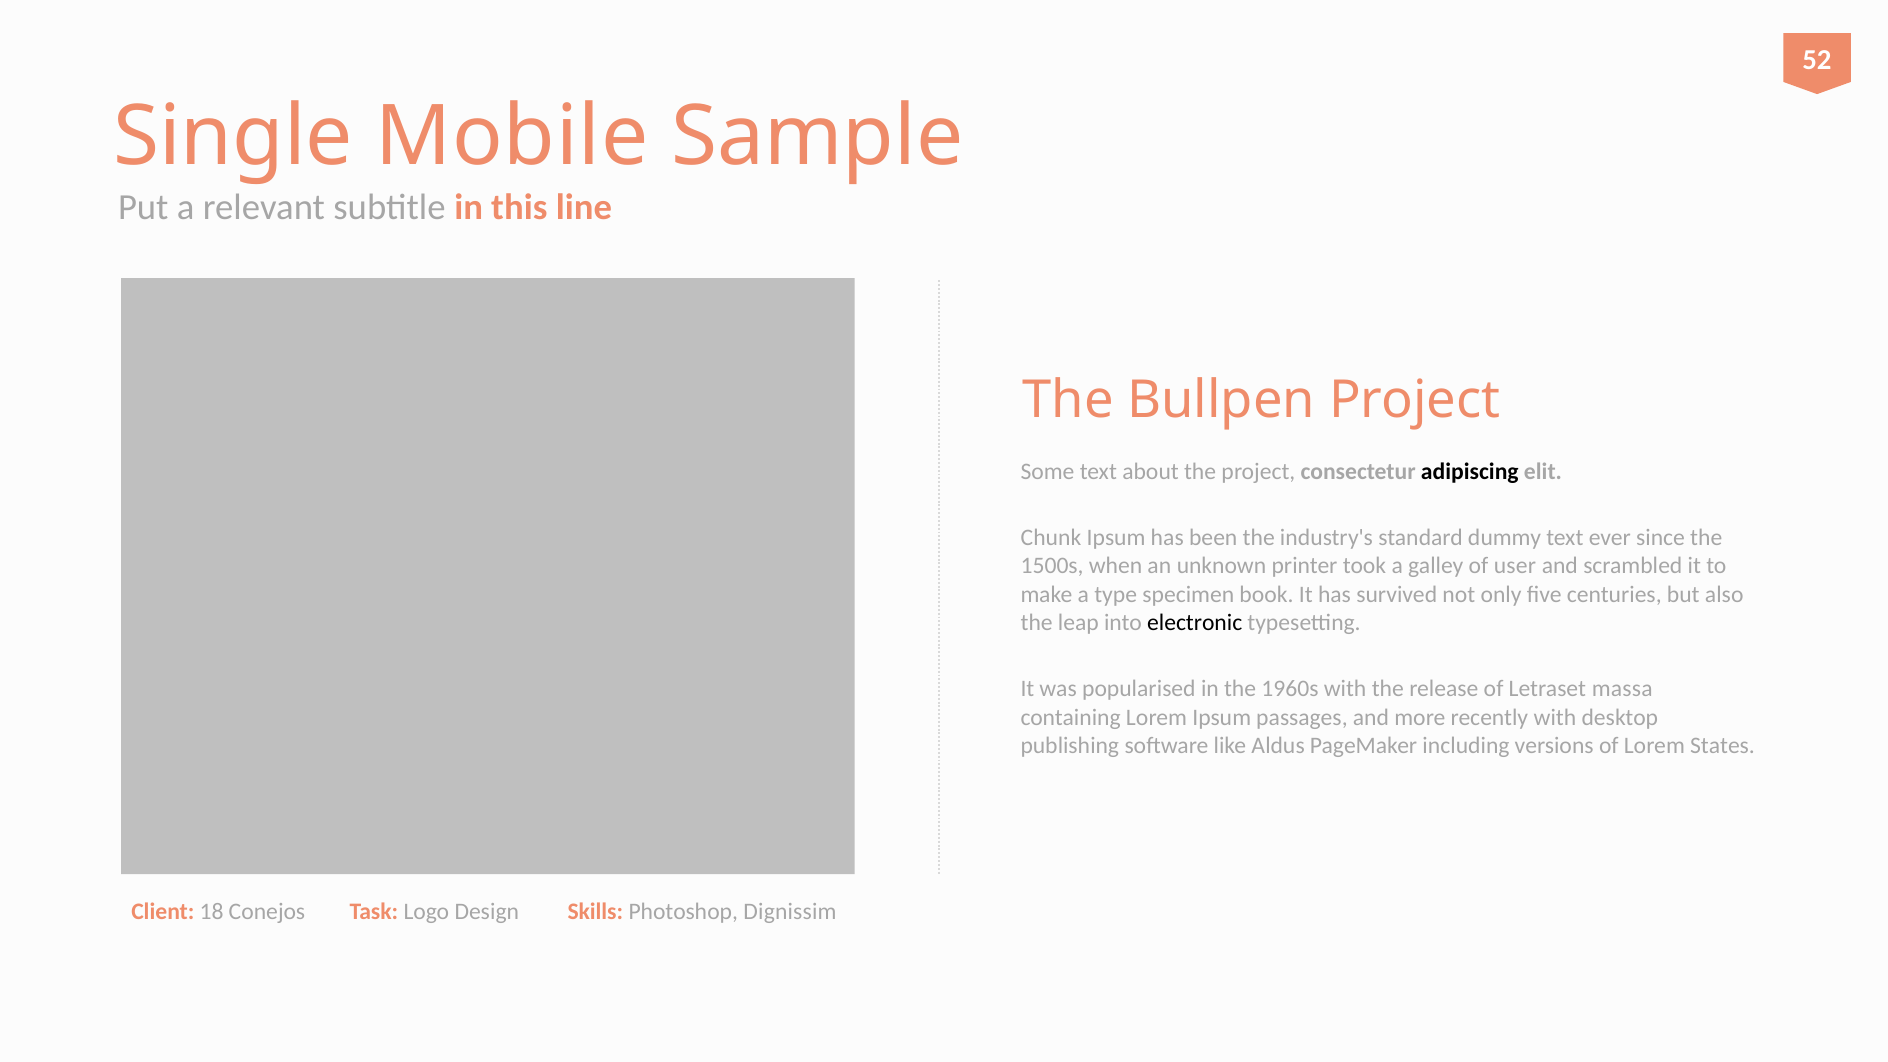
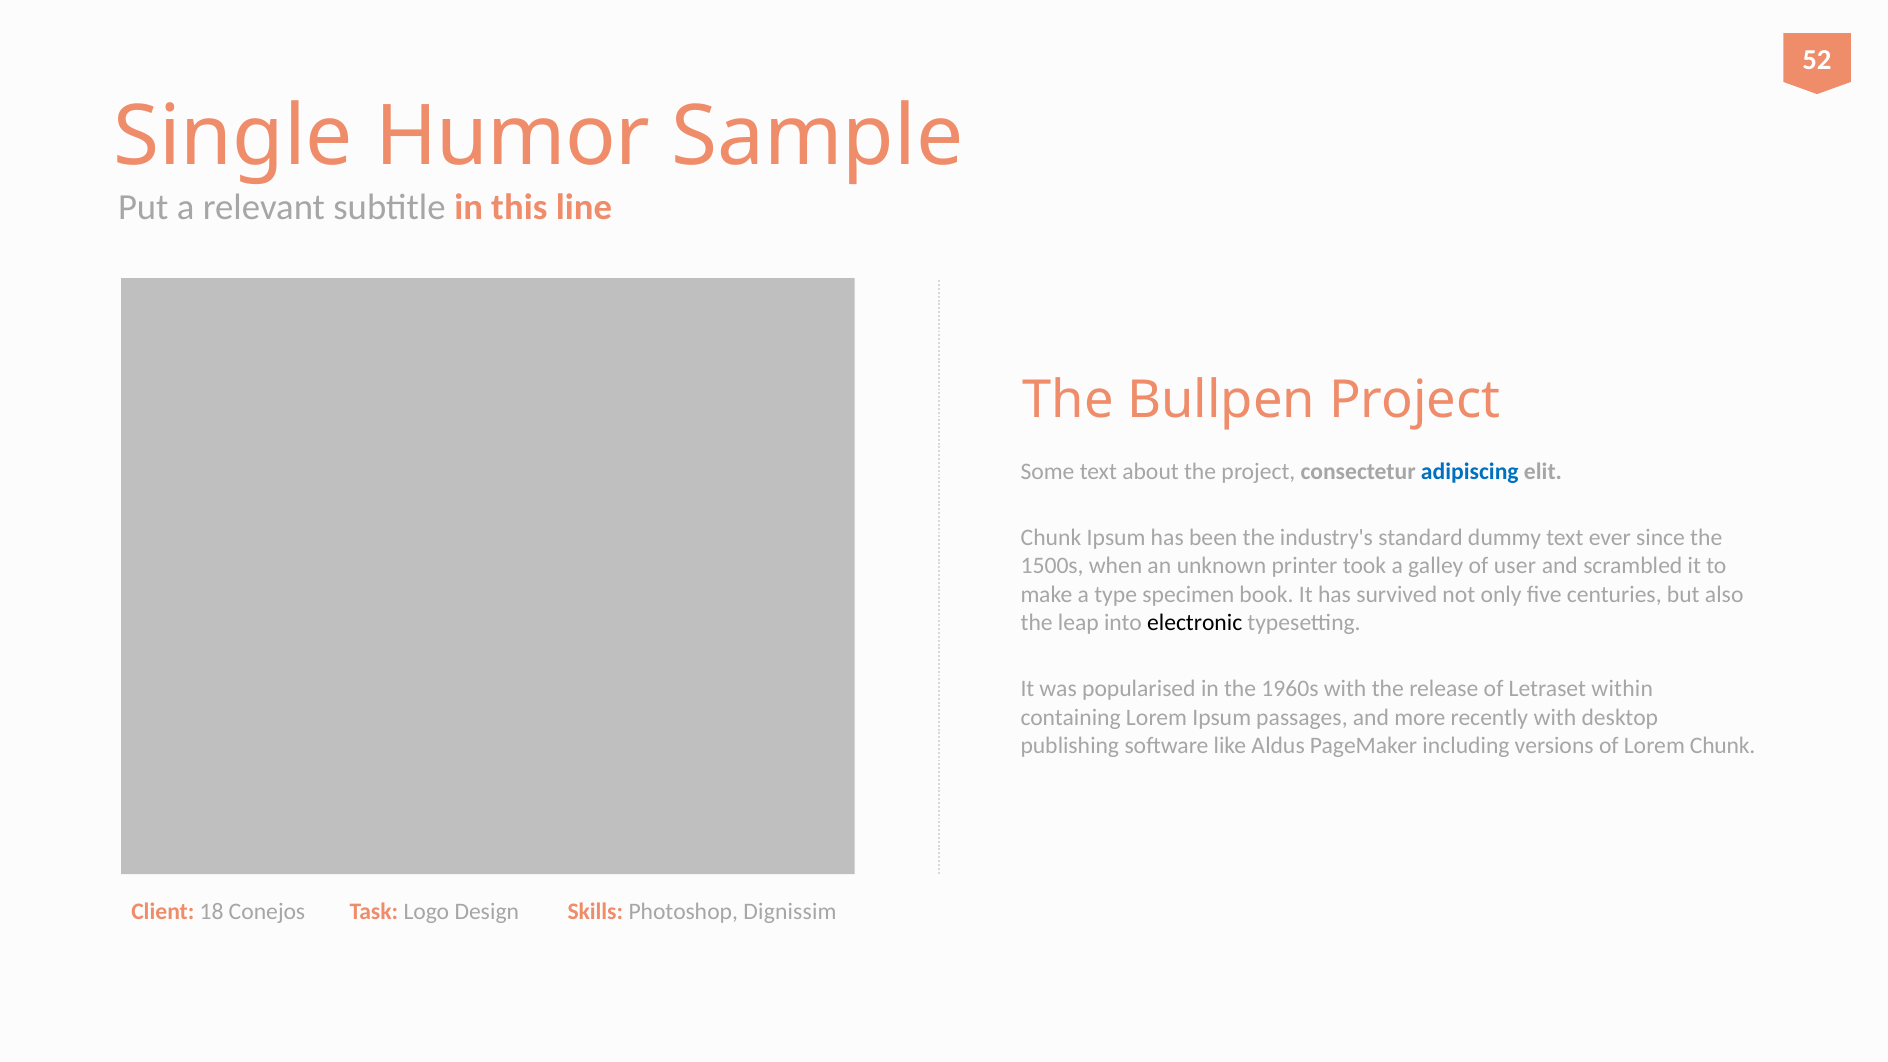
Mobile: Mobile -> Humor (513, 137)
adipiscing colour: black -> blue (1470, 471)
massa: massa -> within (1622, 689)
Lorem States: States -> Chunk (1723, 746)
